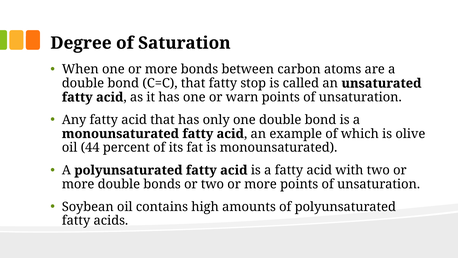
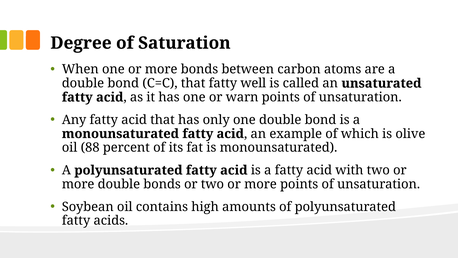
stop: stop -> well (253, 83)
44: 44 -> 88 (90, 148)
